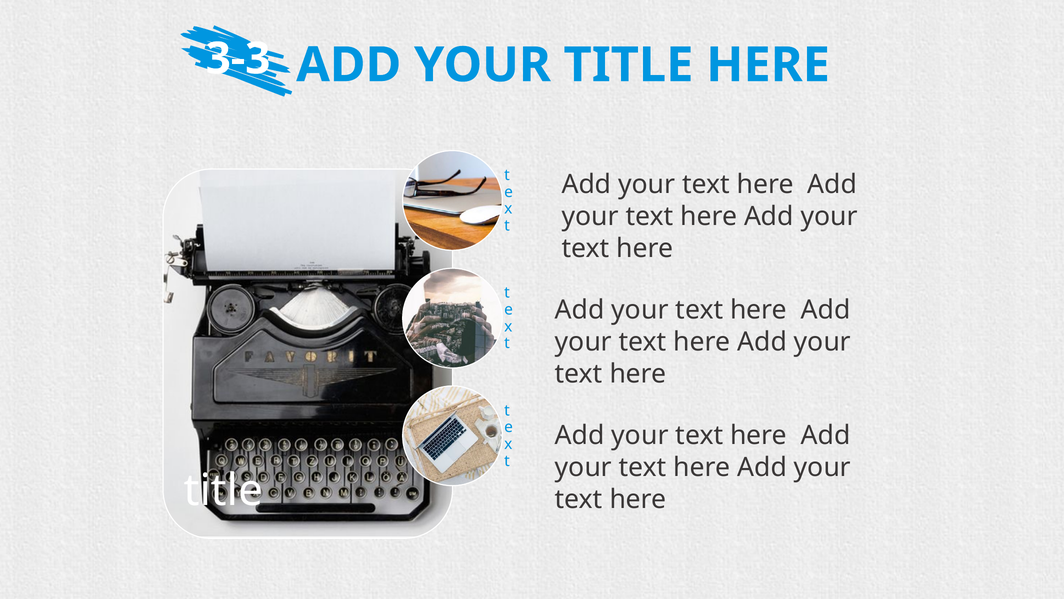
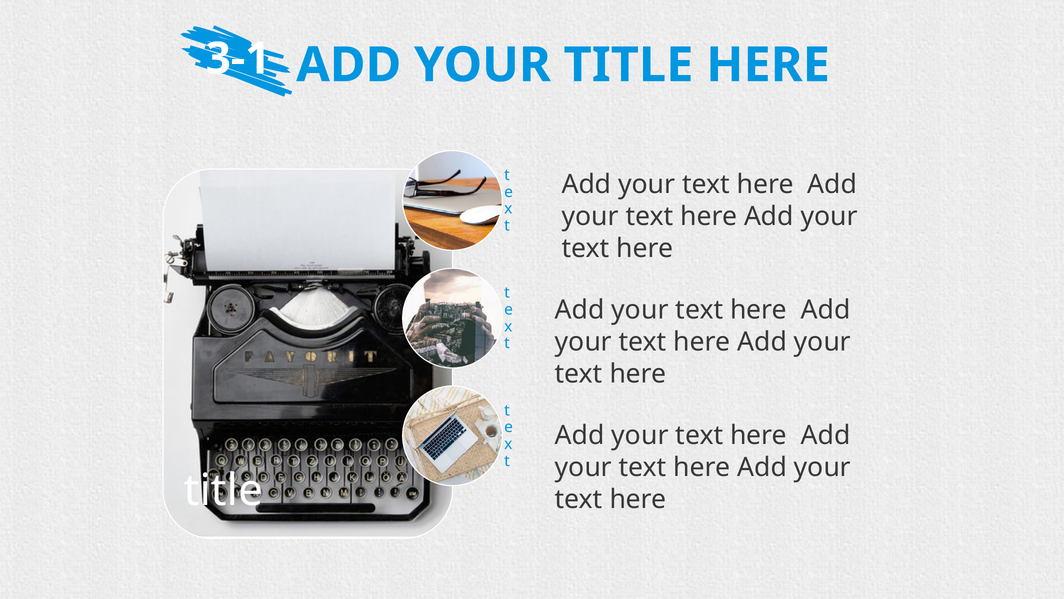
3-3: 3-3 -> 3-1 (238, 59)
